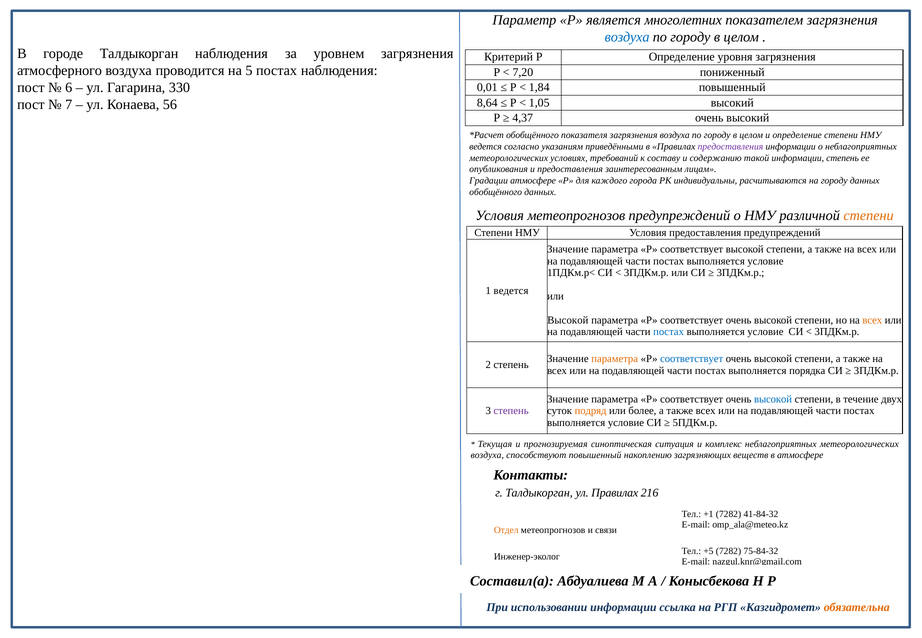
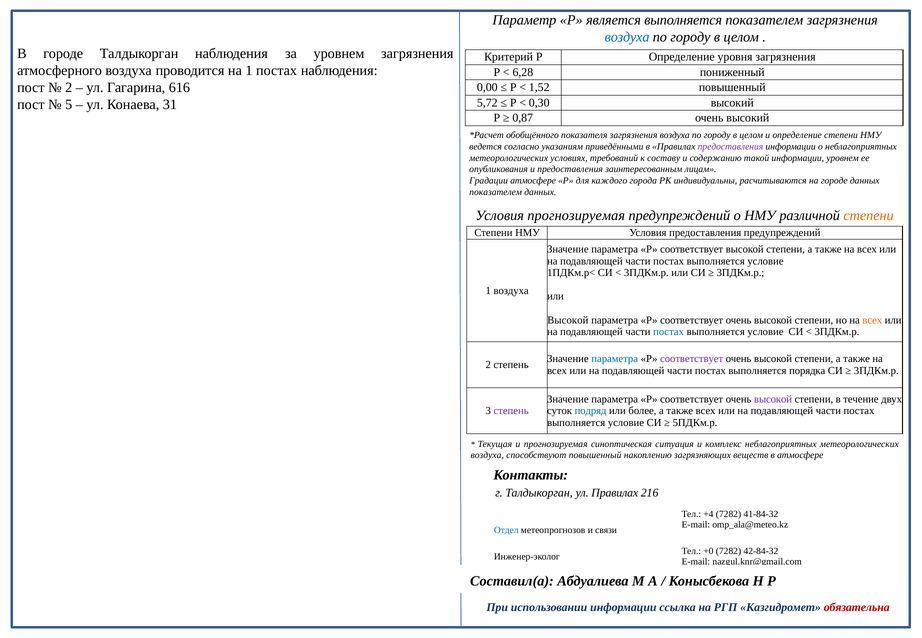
является многолетних: многолетних -> выполняется (683, 20)
на 5: 5 -> 1 (249, 71)
7,20: 7,20 -> 6,28 (523, 72)
6: 6 -> 2 (69, 88)
330: 330 -> 616 (179, 88)
0,01: 0,01 -> 0,00 (487, 88)
1,84: 1,84 -> 1,52 (539, 88)
8,64: 8,64 -> 5,72 (487, 103)
1,05: 1,05 -> 0,30 (539, 103)
7: 7 -> 5 (69, 105)
56: 56 -> 31 (170, 105)
4,37: 4,37 -> 0,87 (523, 118)
информации степень: степень -> уровнем (843, 158)
на городу: городу -> городе (834, 181)
обобщённого: обобщённого -> показателем (496, 192)
Условия метеопрогнозов: метеопрогнозов -> прогнозируемая (576, 216)
1 ведется: ведется -> воздуха (511, 291)
параметра colour: orange -> blue (615, 359)
соответствует colour: blue -> purple (692, 359)
высокой colour: blue -> purple (773, 399)
подряд colour: orange -> blue (591, 411)
+1: +1 -> +4 (708, 515)
Отдел colour: orange -> blue (506, 530)
+5: +5 -> +0 (708, 551)
75-84-32: 75-84-32 -> 42-84-32 (761, 551)
обязательна colour: orange -> red (857, 608)
